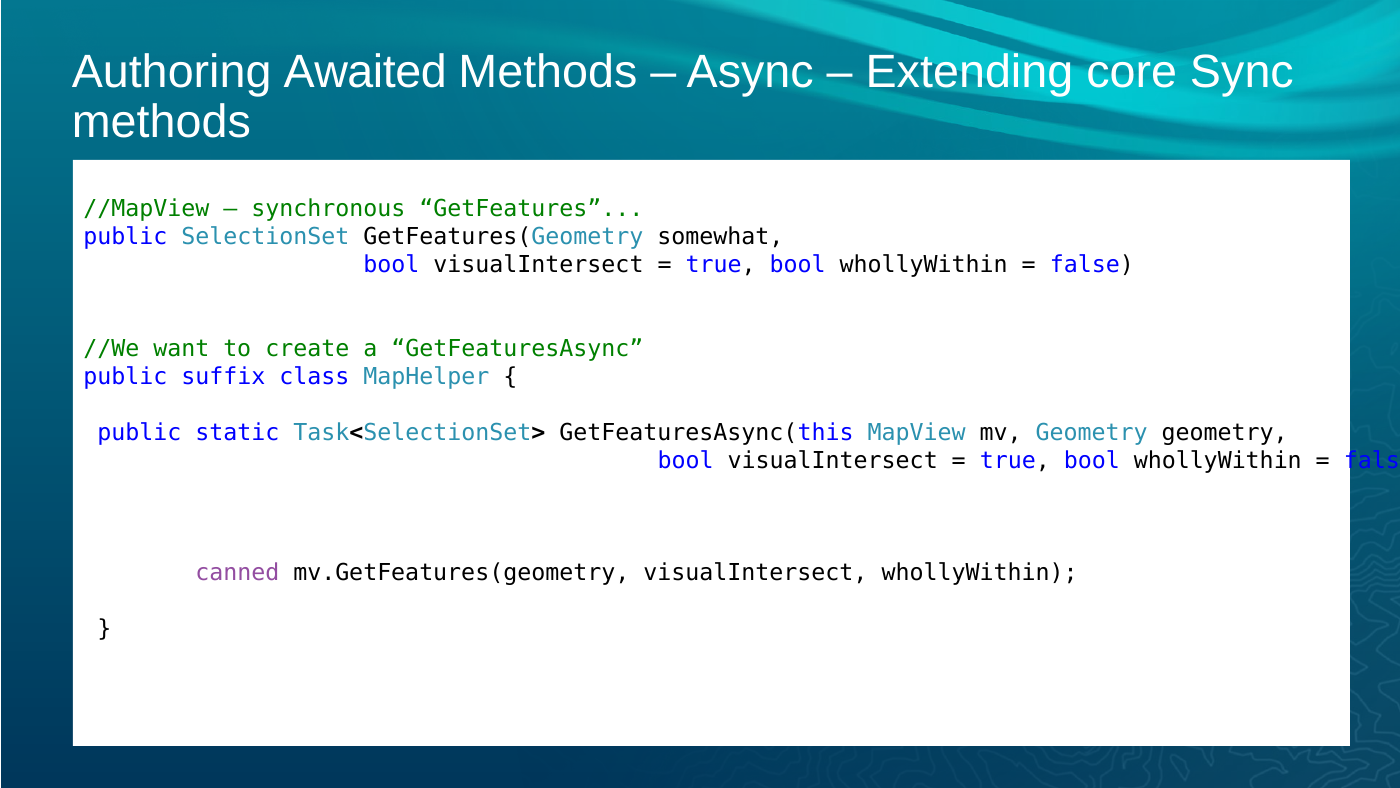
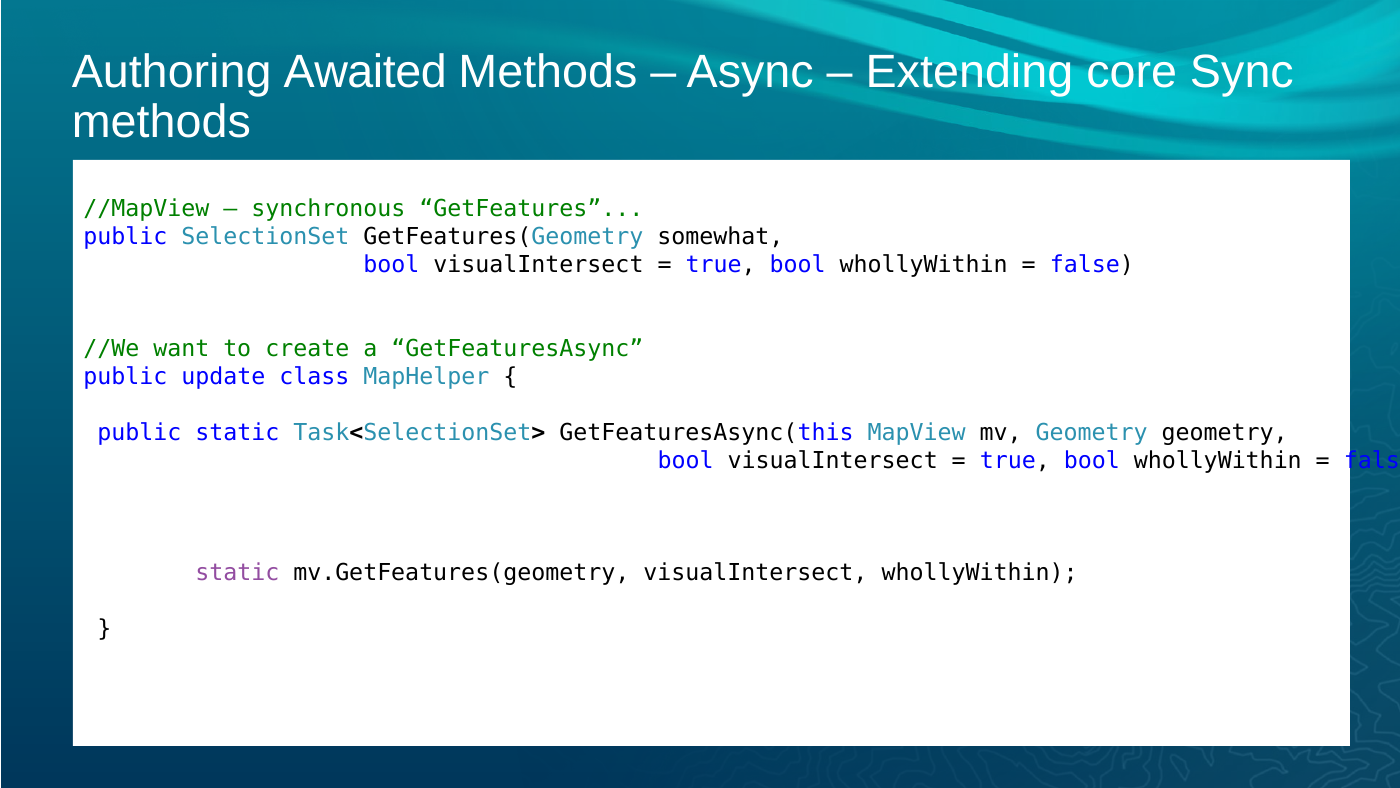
suffix: suffix -> update (223, 377)
canned: canned -> static (237, 572)
